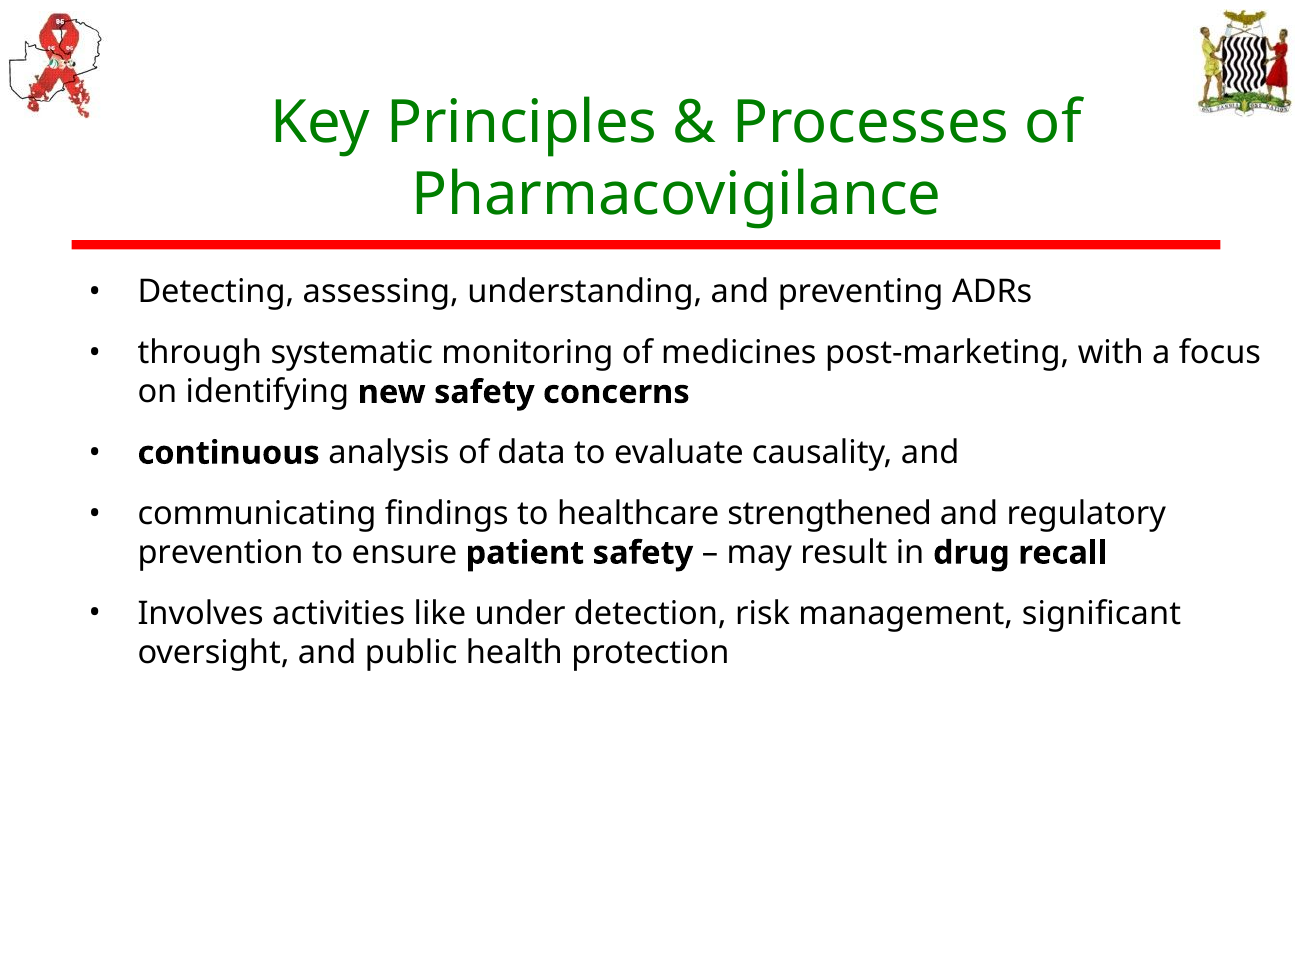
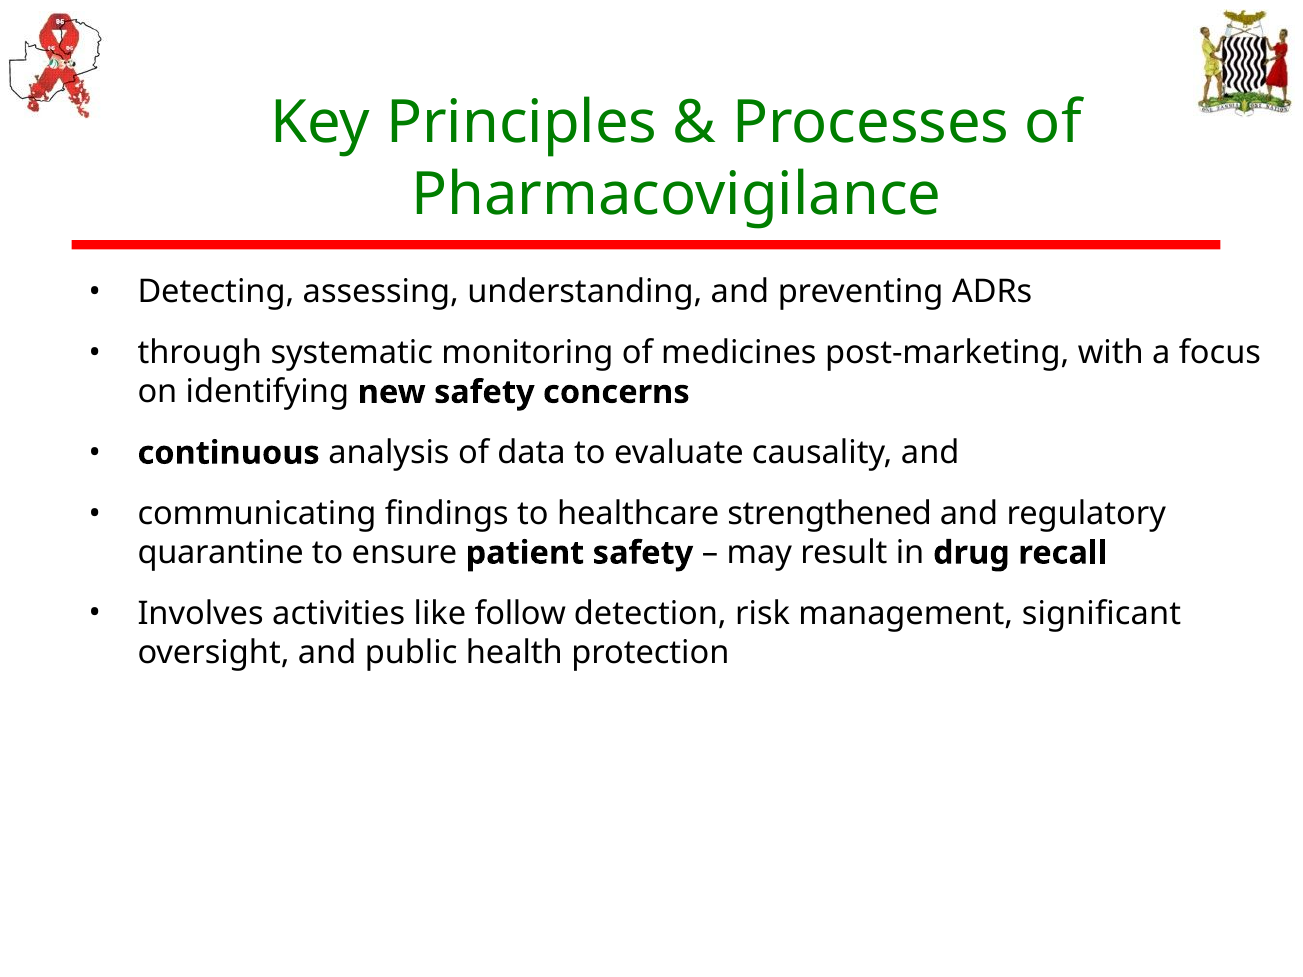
prevention: prevention -> quarantine (221, 553)
under: under -> follow (520, 614)
